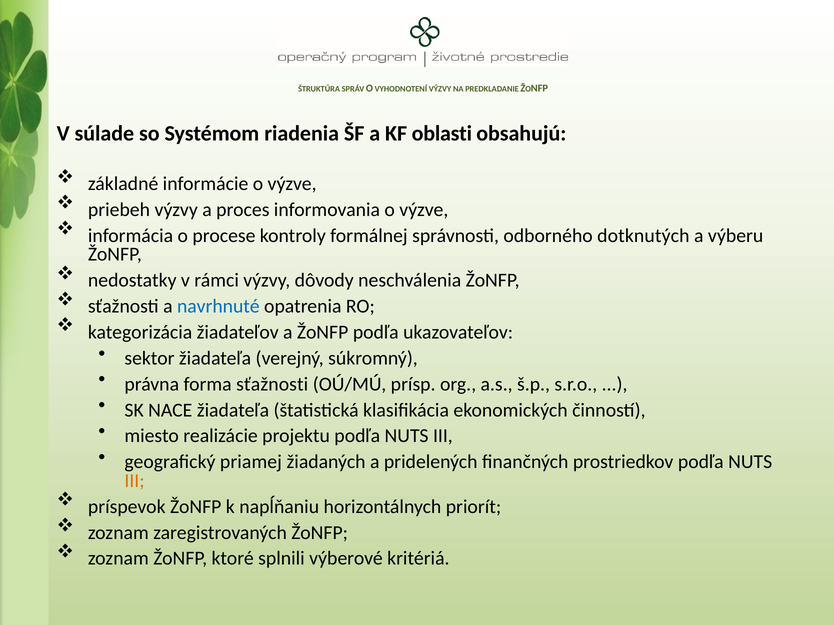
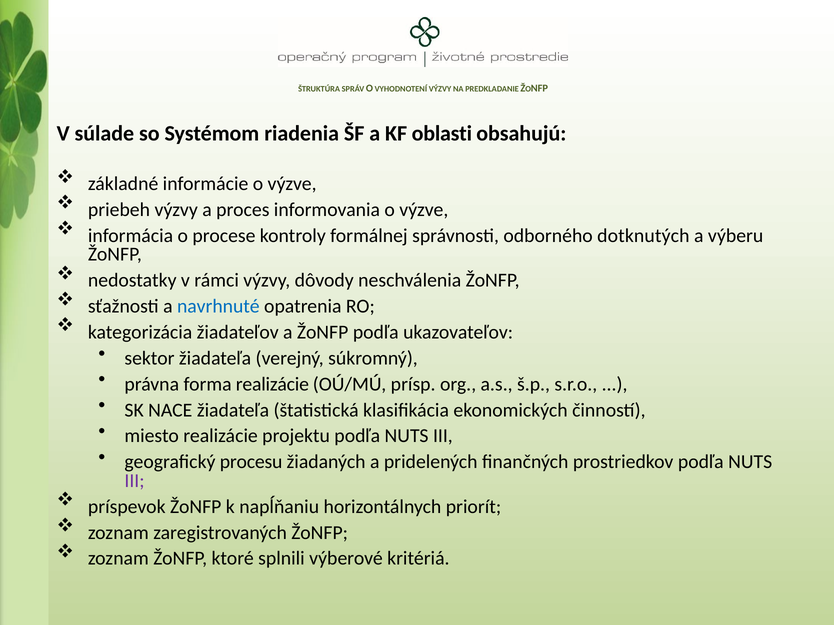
forma sťažnosti: sťažnosti -> realizácie (272, 384)
priamej: priamej -> procesu (251, 462)
III colour: orange -> purple (135, 481)
